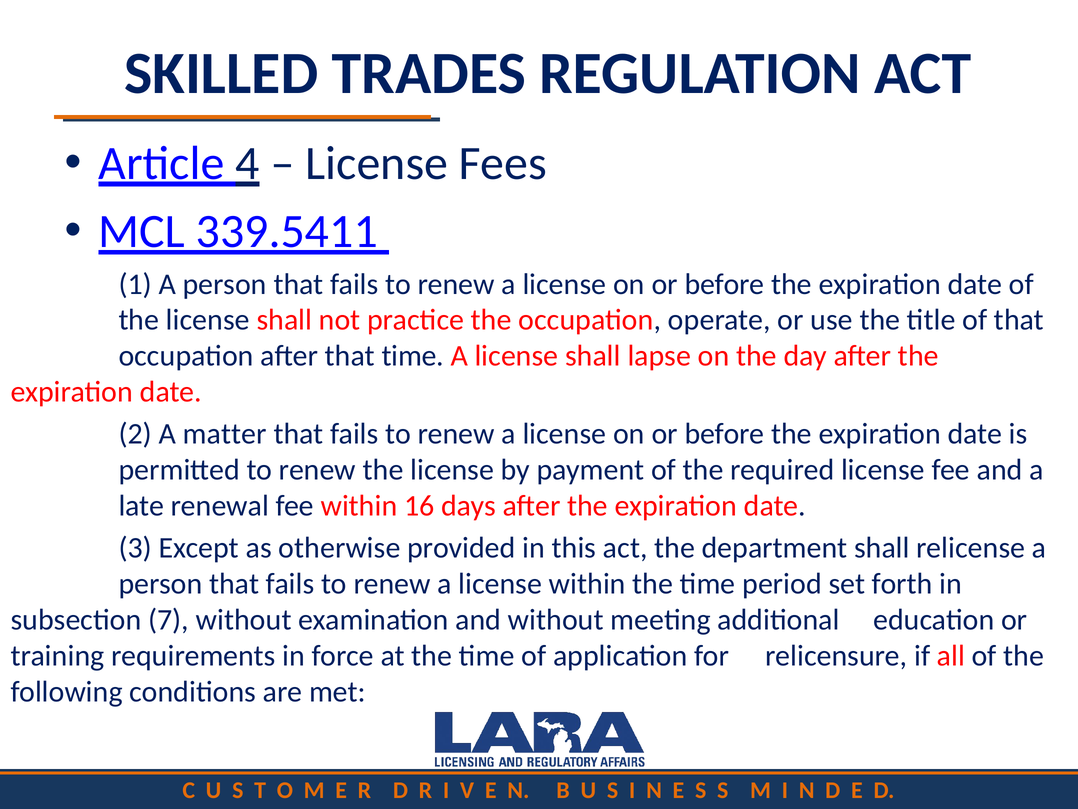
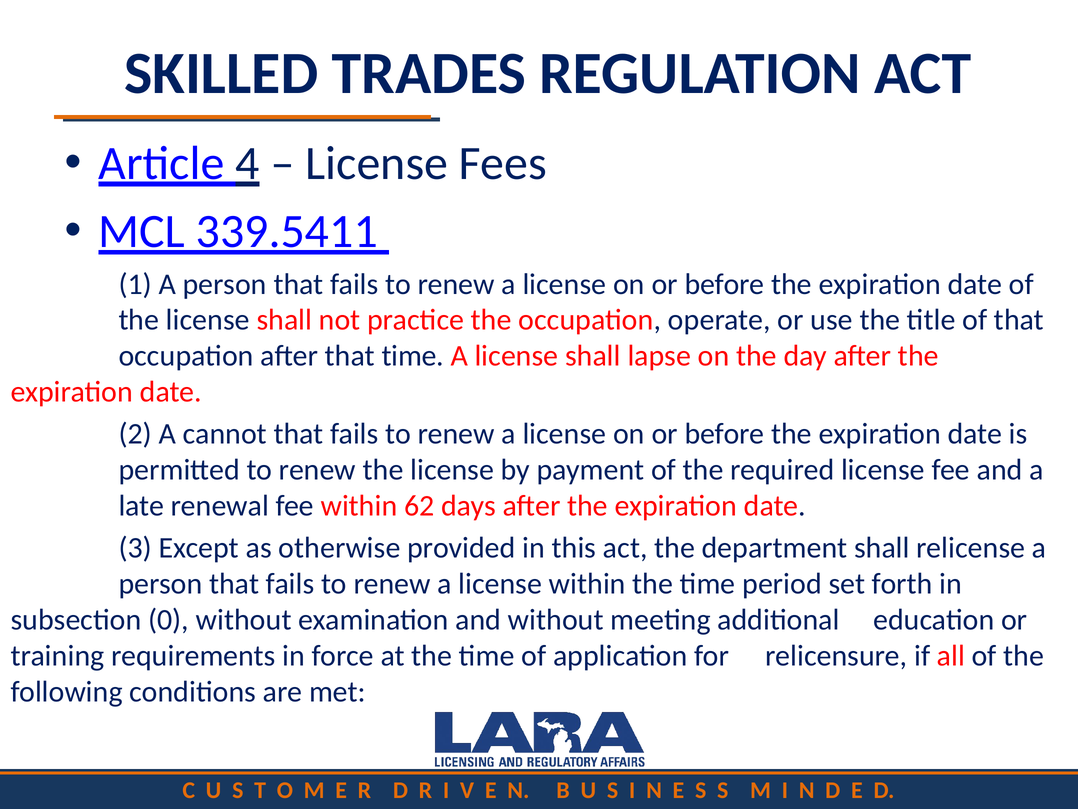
matter: matter -> cannot (225, 434)
16: 16 -> 62 (419, 506)
7: 7 -> 0 (169, 619)
